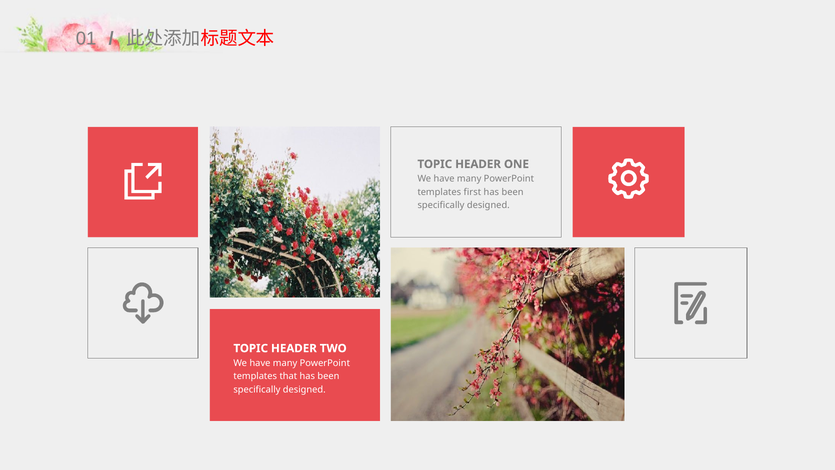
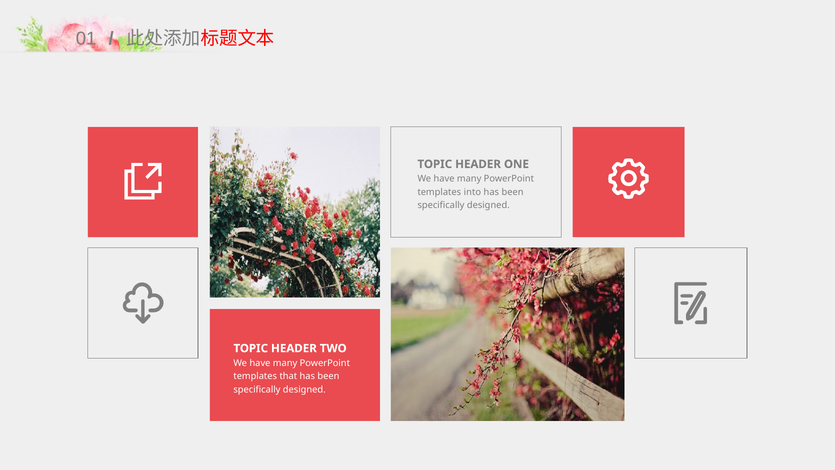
first: first -> into (472, 192)
